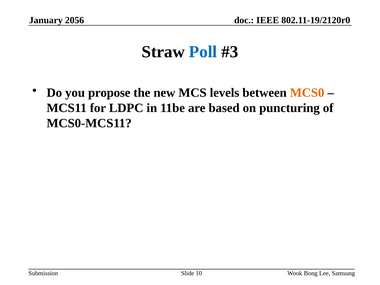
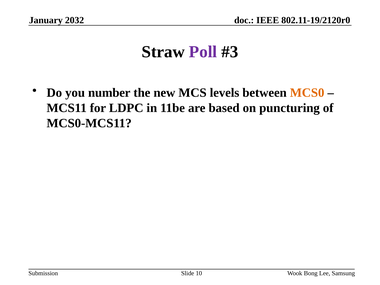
2056: 2056 -> 2032 (75, 20)
Poll colour: blue -> purple (203, 52)
propose: propose -> number (109, 93)
